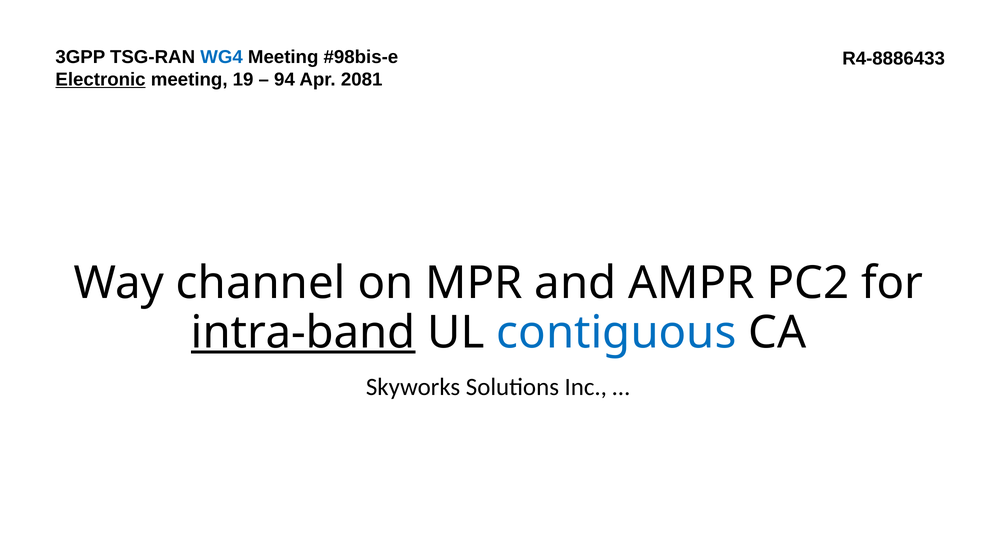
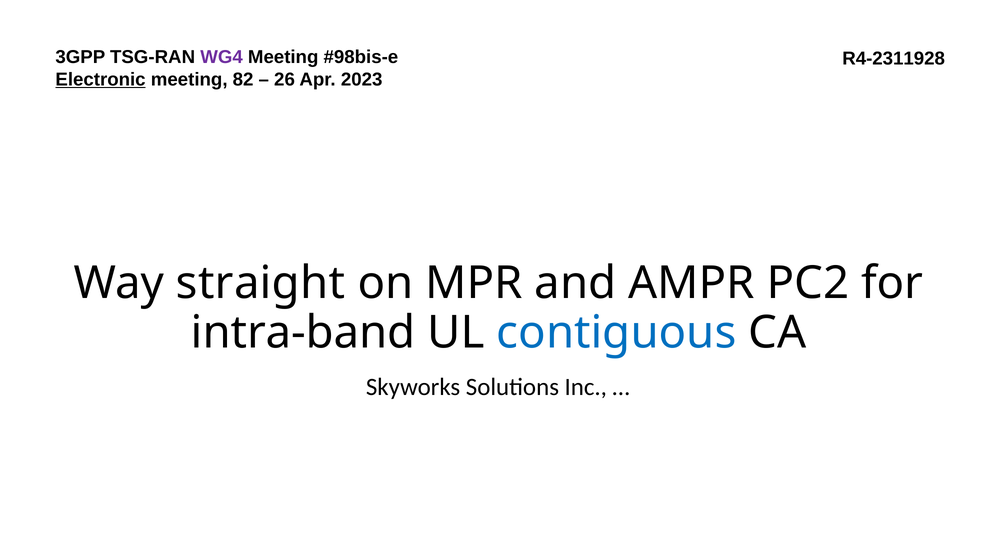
WG4 colour: blue -> purple (222, 57)
R4-8886433: R4-8886433 -> R4-2311928 (894, 59)
19: 19 -> 82 (243, 80)
94: 94 -> 26 (285, 80)
2081: 2081 -> 2023 (362, 80)
channel: channel -> straight (261, 283)
intra-band underline: present -> none (303, 333)
